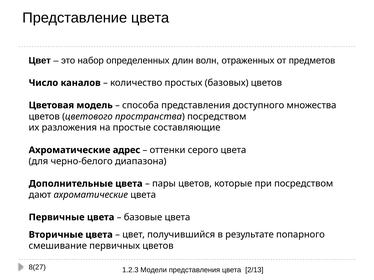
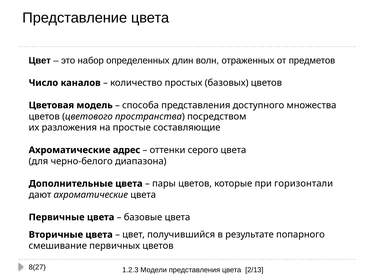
при посредством: посредством -> горизонтали (304, 184)
